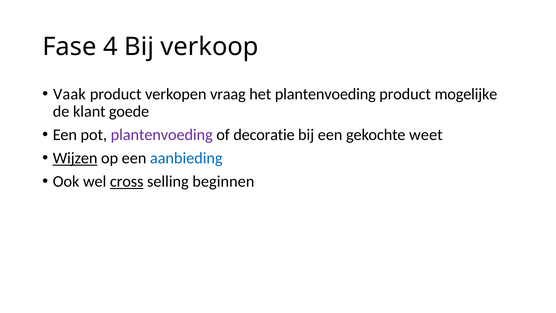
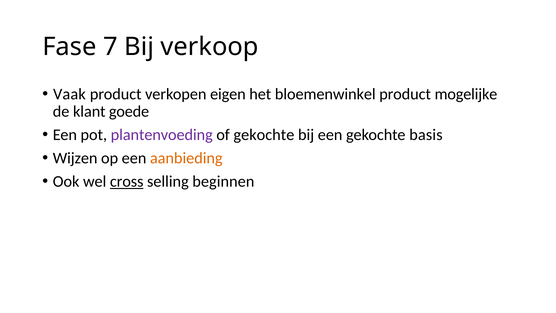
4: 4 -> 7 (110, 47)
vraag: vraag -> eigen (228, 94)
het plantenvoeding: plantenvoeding -> bloemenwinkel (325, 94)
of decoratie: decoratie -> gekochte (264, 135)
weet: weet -> basis (426, 135)
Wijzen underline: present -> none (75, 158)
aanbieding colour: blue -> orange (186, 158)
